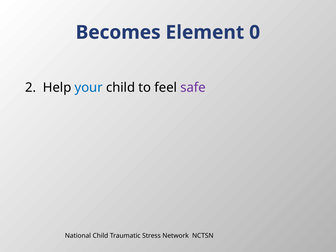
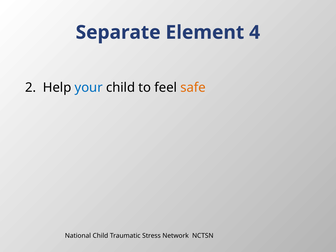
Becomes: Becomes -> Separate (118, 32)
0: 0 -> 4 (255, 32)
safe colour: purple -> orange (193, 88)
